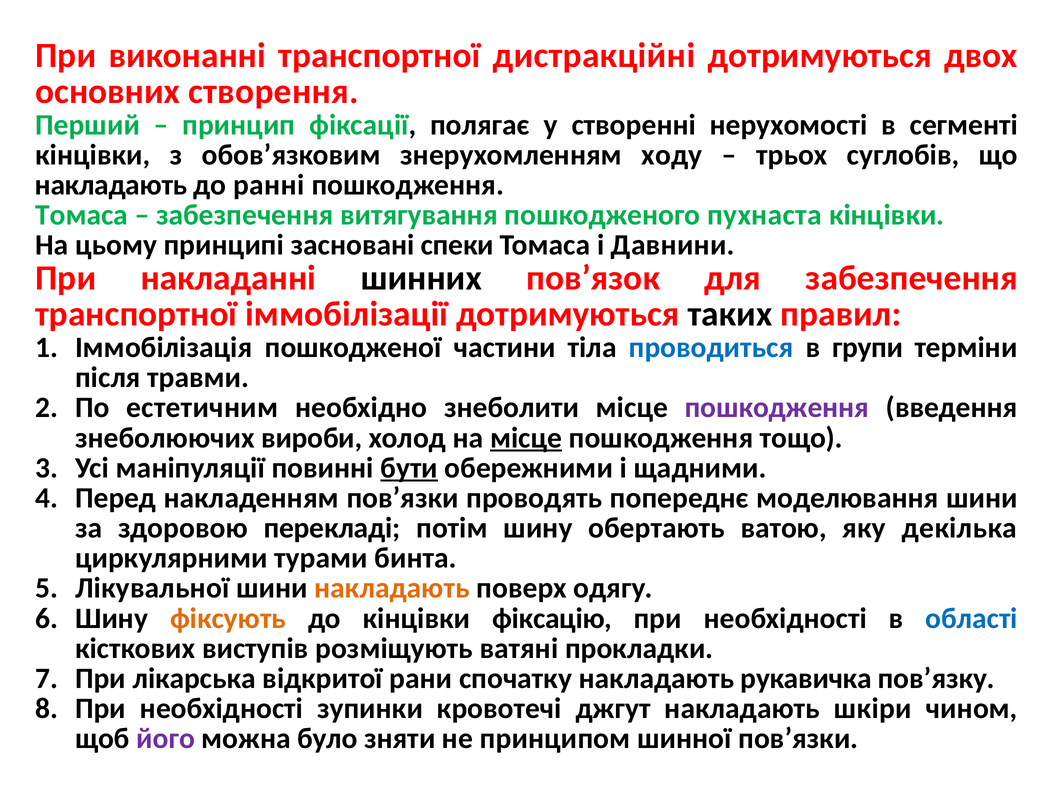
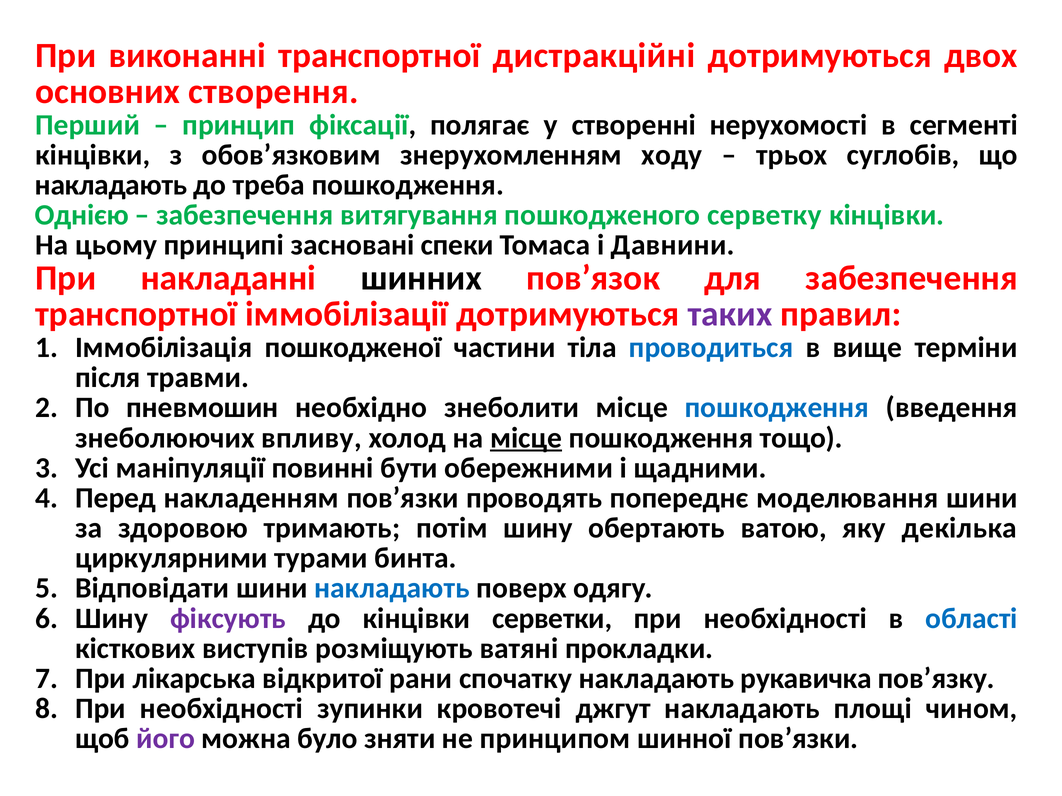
ранні: ранні -> треба (269, 185)
Томаса: Томаса -> Однією (82, 215)
пухнаста: пухнаста -> серветку (764, 215)
таких colour: black -> purple (730, 314)
групи: групи -> вище (867, 348)
естетичним: естетичним -> пневмошин (202, 408)
пошкодження colour: purple -> blue (777, 408)
вироби: вироби -> впливу (312, 438)
бути underline: present -> none (409, 468)
перекладі: перекладі -> тримають (332, 528)
Лікувальної: Лікувальної -> Відповідати (152, 589)
накладають colour: orange -> blue (392, 589)
фіксують colour: orange -> purple (228, 619)
фіксацію: фіксацію -> серветки (552, 619)
шкіри: шкіри -> площі (873, 709)
